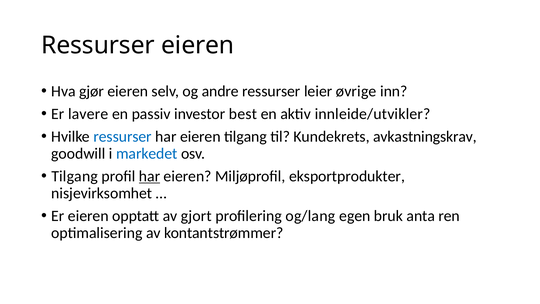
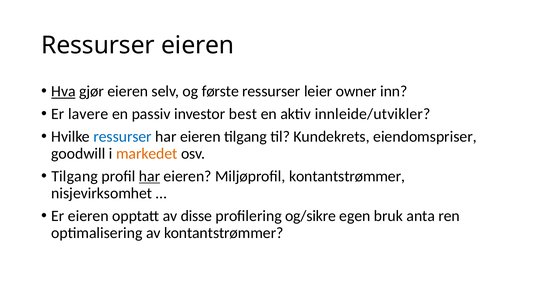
Hva underline: none -> present (63, 91)
andre: andre -> første (220, 91)
øvrige: øvrige -> owner (356, 91)
avkastningskrav: avkastningskrav -> eiendomspriser (425, 136)
markedet colour: blue -> orange (147, 153)
Miljøprofil eksportprodukter: eksportprodukter -> kontantstrømmer (347, 176)
gjort: gjort -> disse (196, 216)
og/lang: og/lang -> og/sikre (311, 216)
